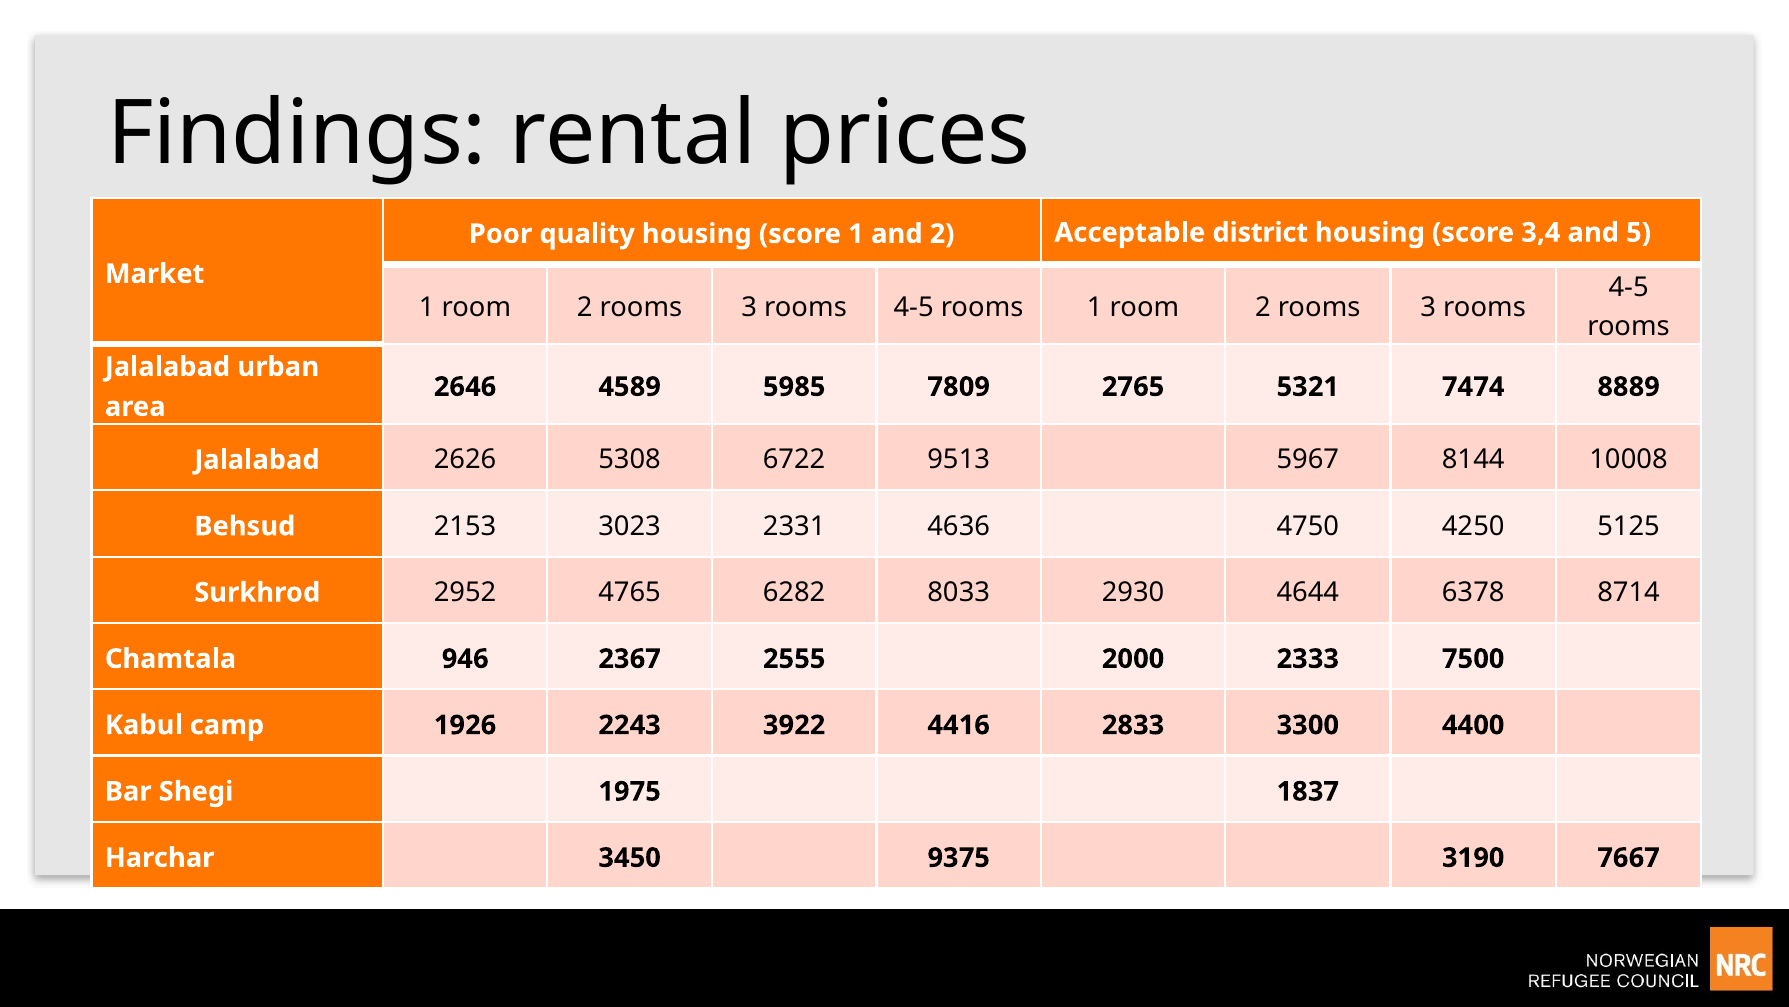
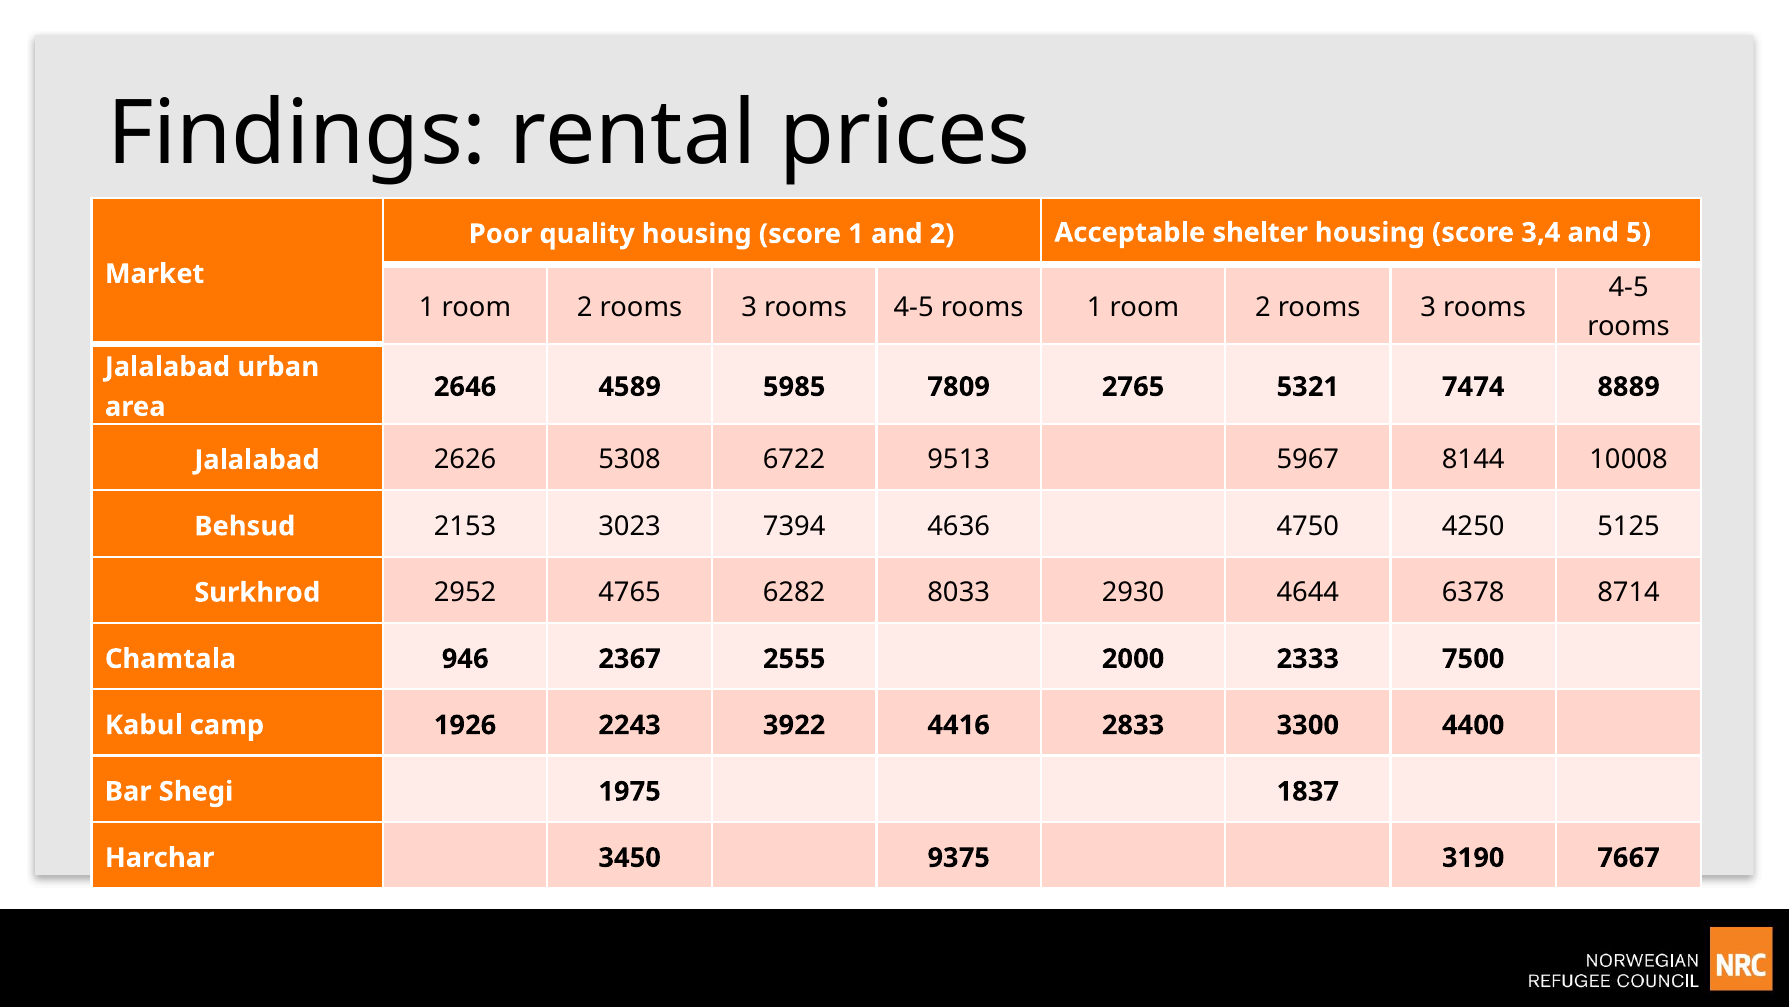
district: district -> shelter (1260, 232)
2331: 2331 -> 7394 (794, 526)
